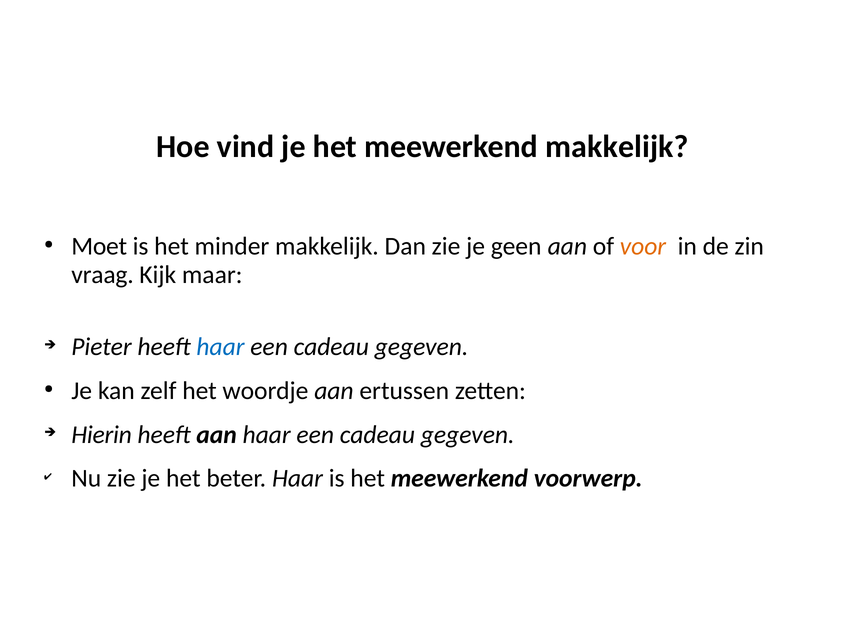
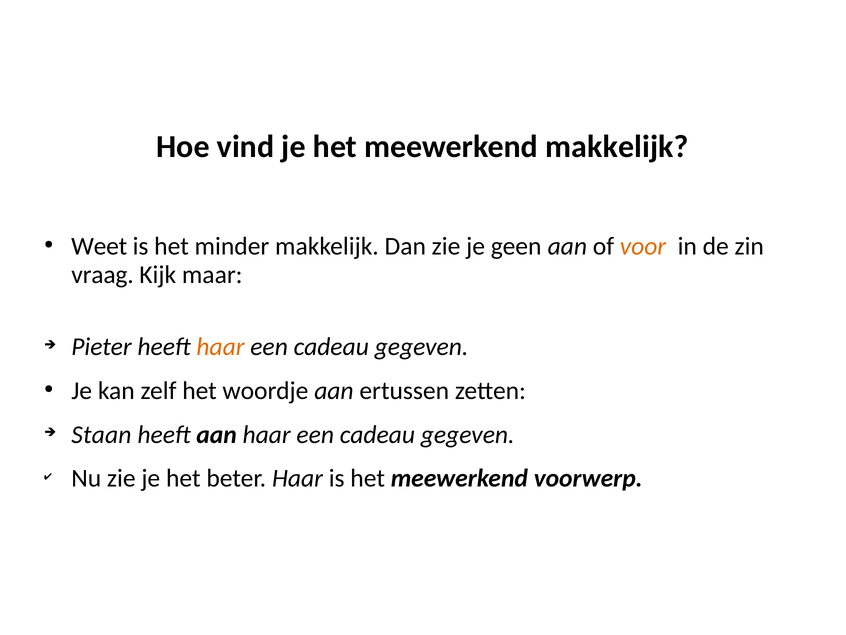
Moet: Moet -> Weet (99, 246)
haar colour: blue -> orange (220, 347)
Hierin: Hierin -> Staan (101, 434)
